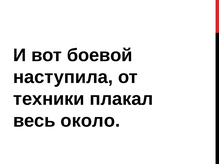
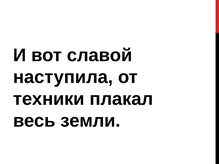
боевой: боевой -> славой (100, 55)
около: около -> земли (90, 121)
